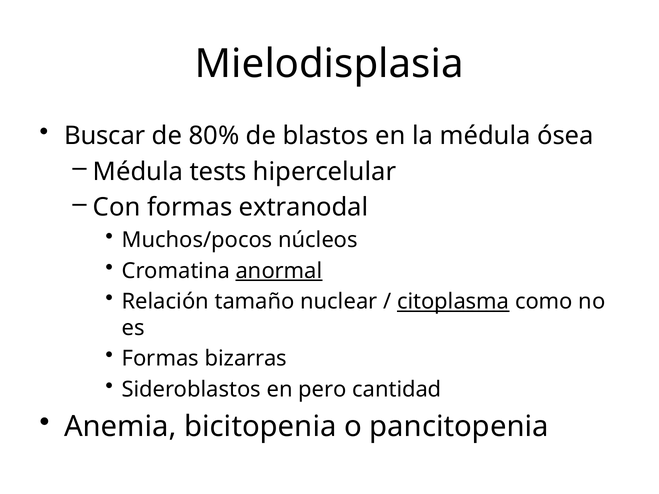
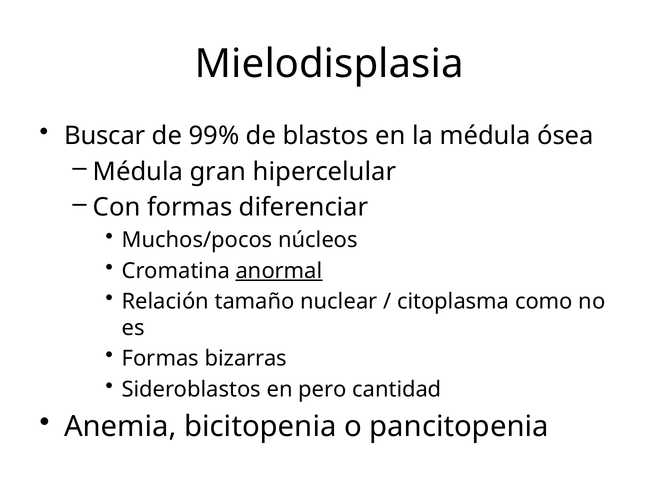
80%: 80% -> 99% (214, 136)
tests: tests -> gran (218, 172)
extranodal: extranodal -> diferenciar (304, 208)
citoplasma underline: present -> none (453, 302)
